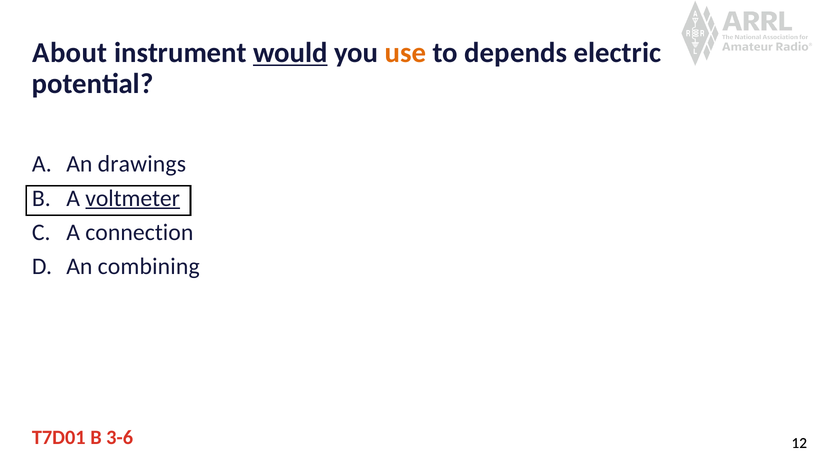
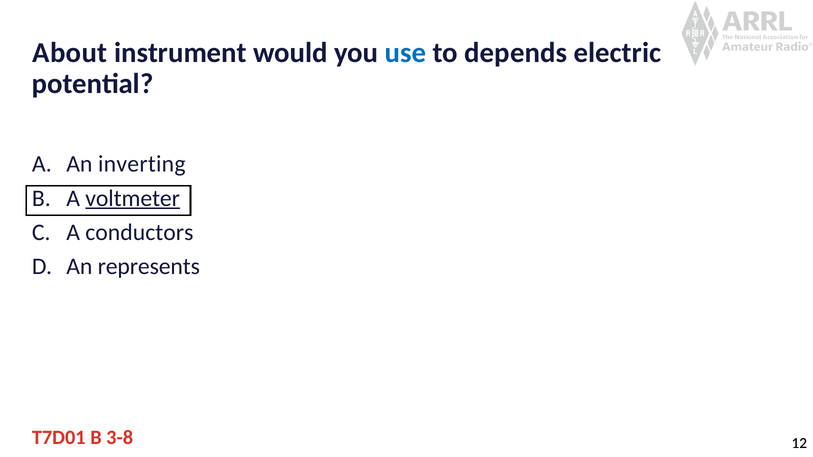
would underline: present -> none (290, 53)
use colour: orange -> blue (405, 53)
drawings: drawings -> inverting (142, 164)
connection: connection -> conductors (139, 232)
combining: combining -> represents (149, 267)
3-6: 3-6 -> 3-8 (120, 438)
